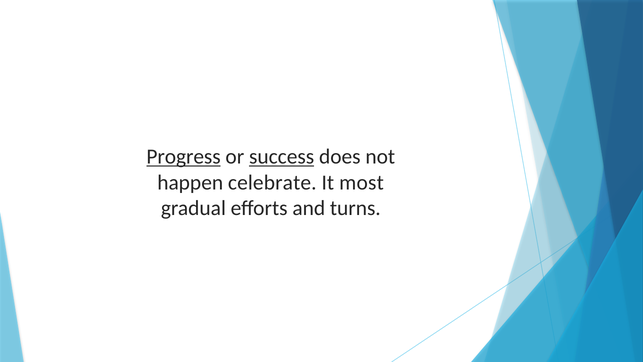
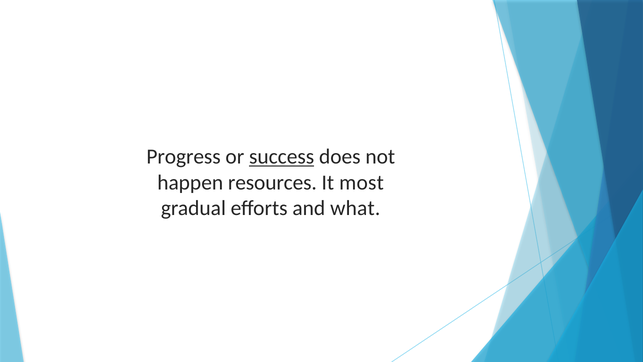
Progress underline: present -> none (184, 157)
celebrate: celebrate -> resources (272, 182)
turns: turns -> what (355, 208)
